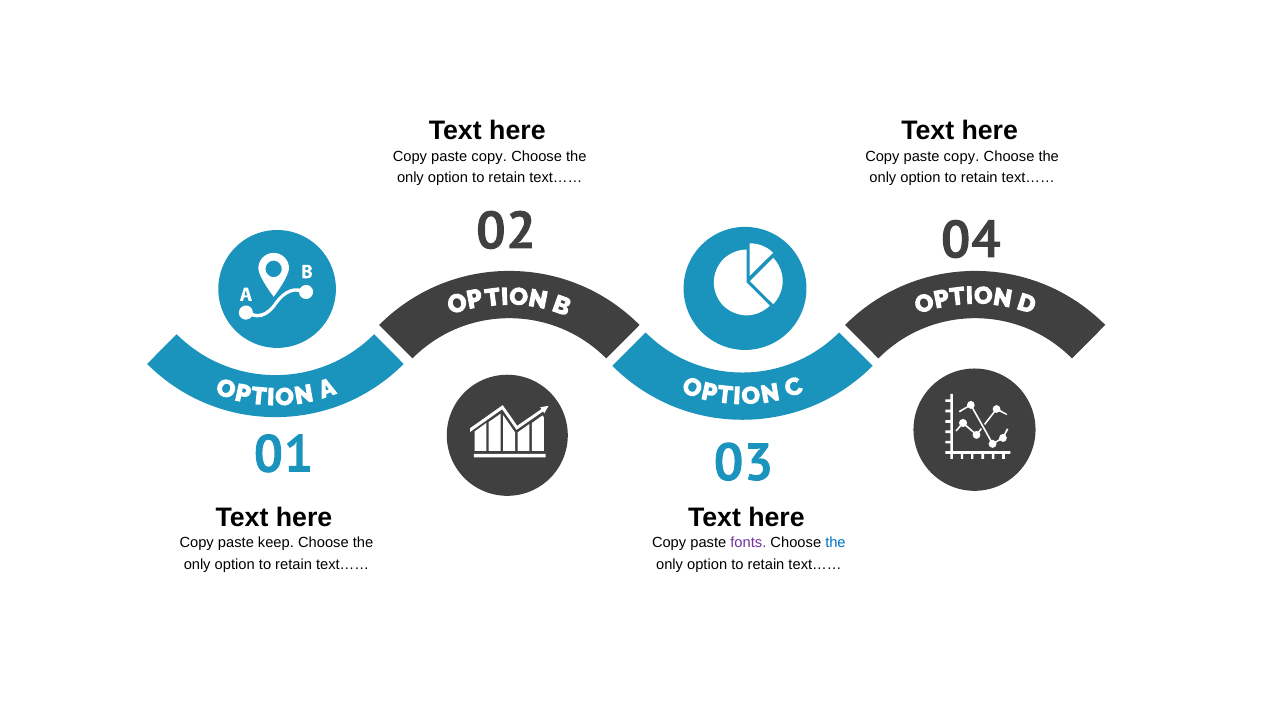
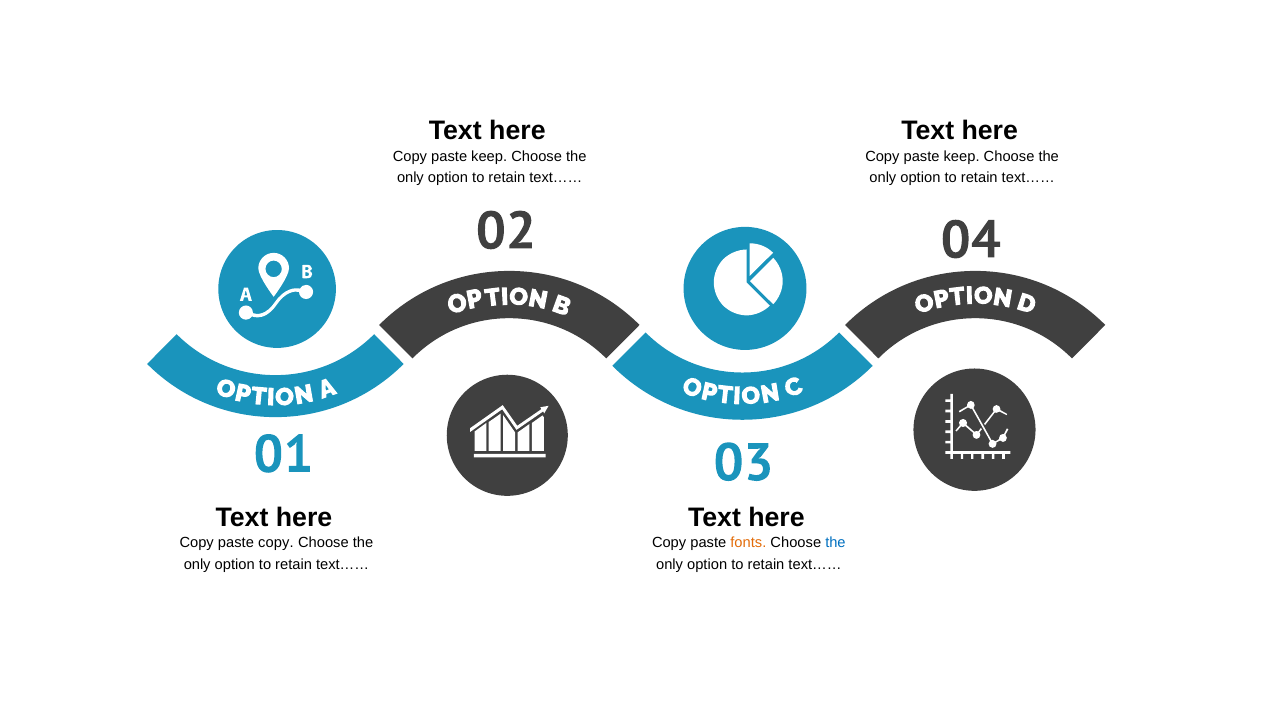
copy: copy -> keep (489, 157)
copy: copy -> keep (962, 157)
paste keep: keep -> copy (276, 543)
fonts colour: purple -> orange (748, 543)
